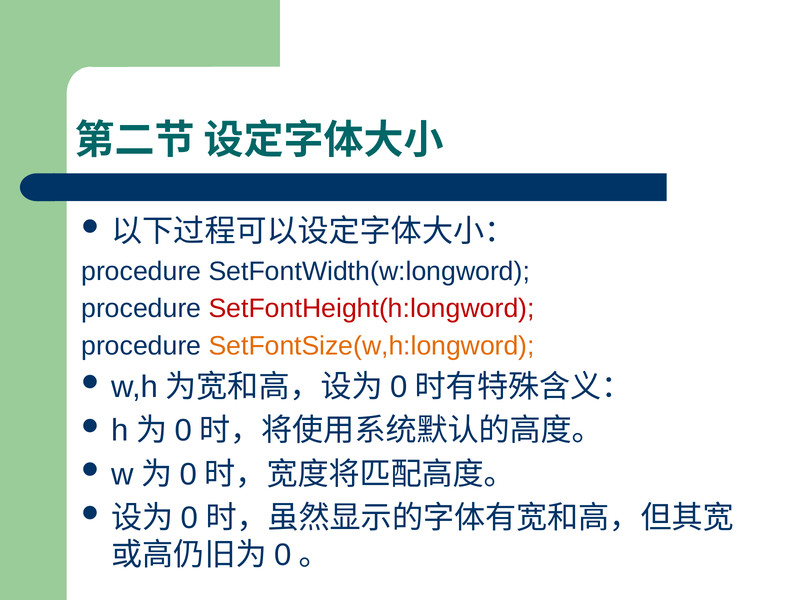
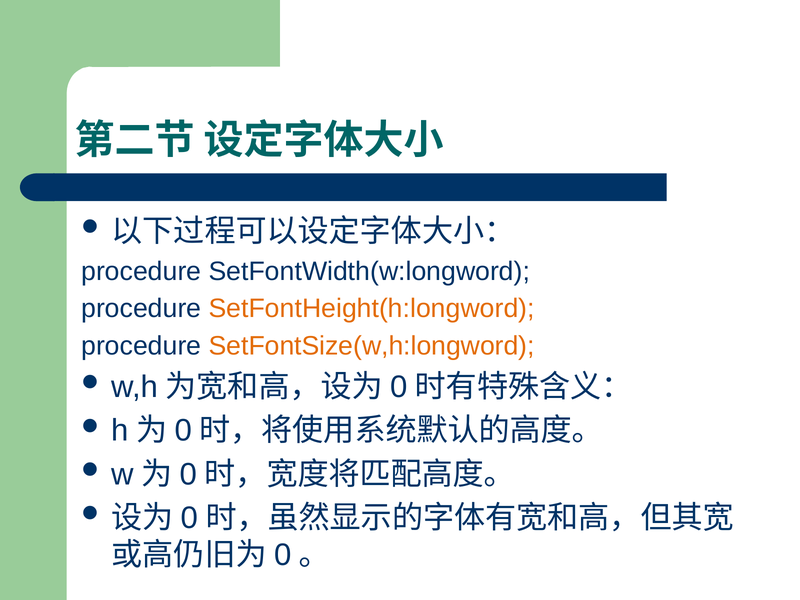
SetFontHeight(h:longword colour: red -> orange (372, 309)
